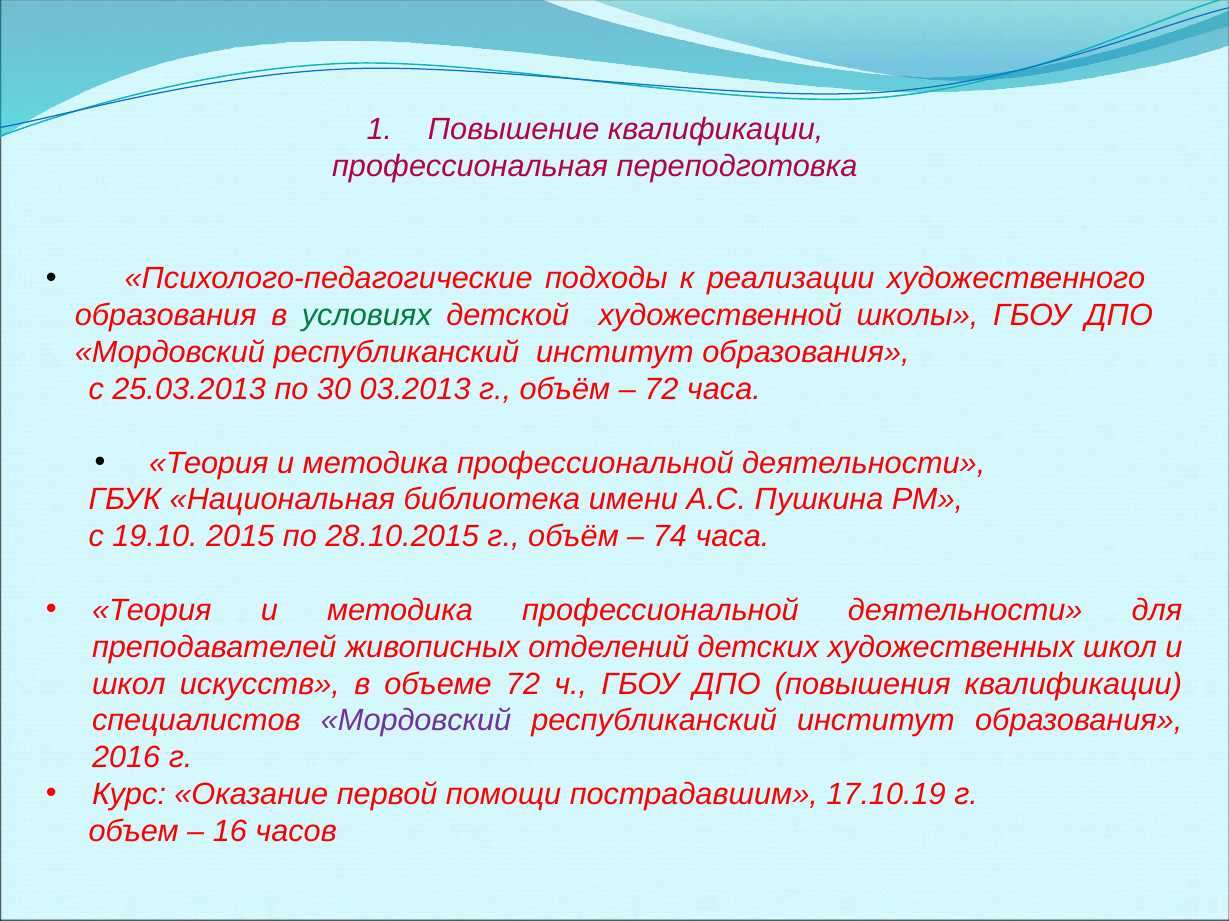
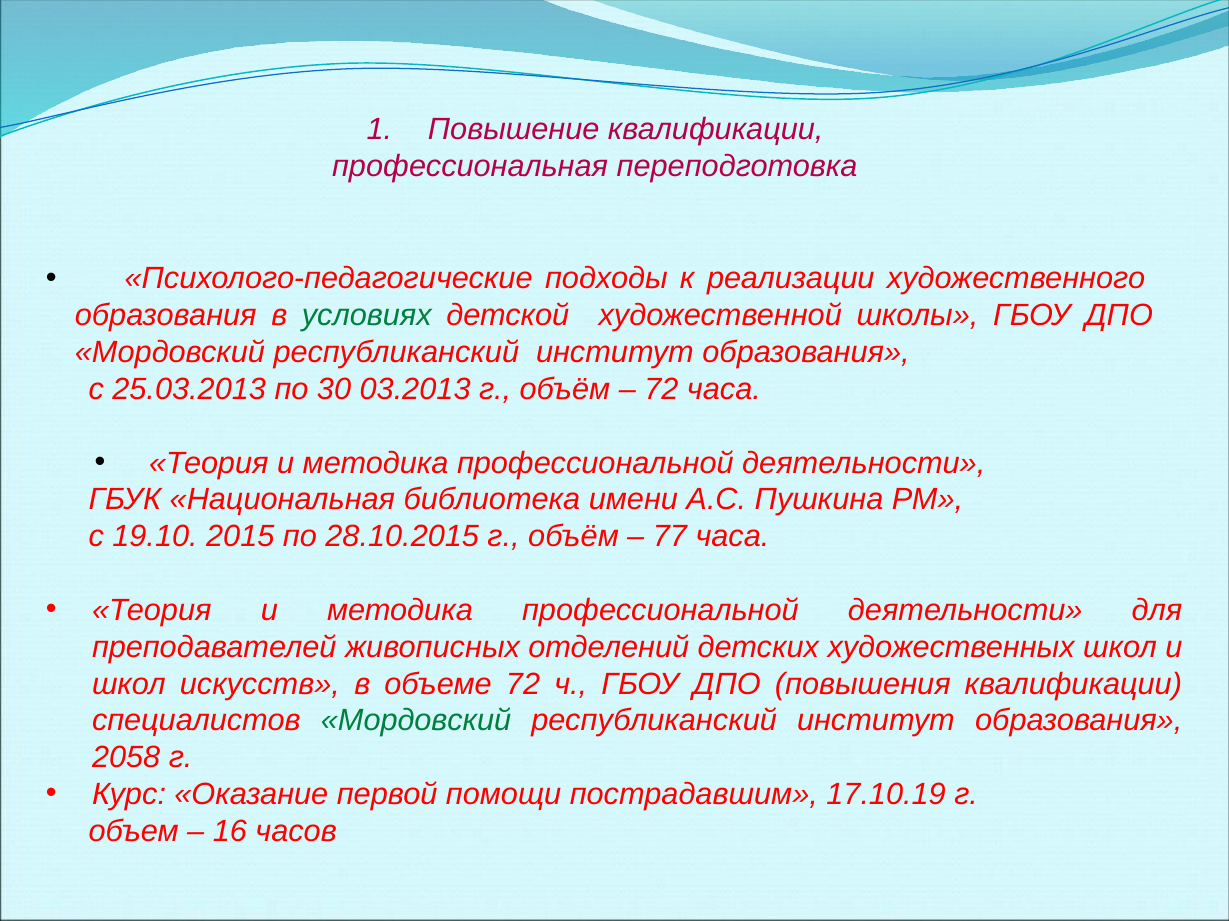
74: 74 -> 77 (670, 537)
Мордовский colour: purple -> green (416, 721)
2016: 2016 -> 2058 (126, 758)
